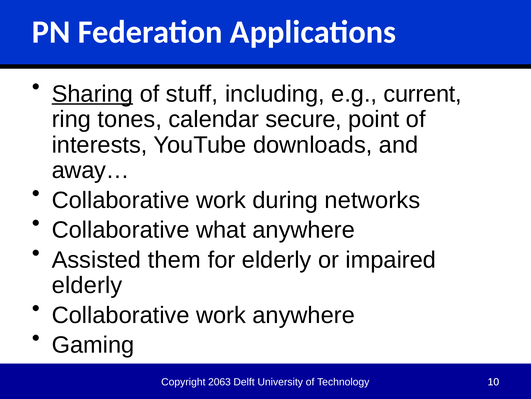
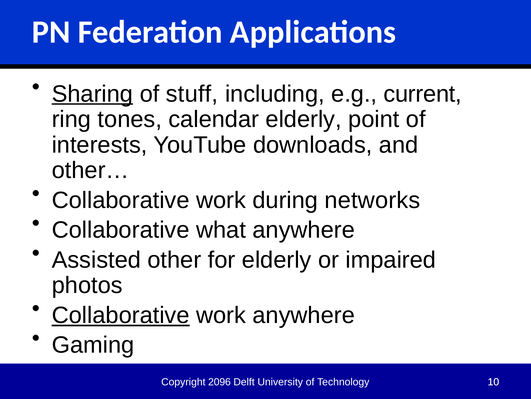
calendar secure: secure -> elderly (304, 119)
away…: away… -> other… (90, 170)
them: them -> other (174, 259)
elderly: elderly -> photos (87, 285)
Collaborative underline: none -> present (121, 315)
2063: 2063 -> 2096 (219, 381)
